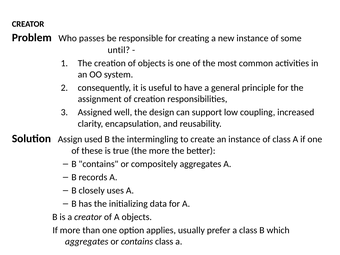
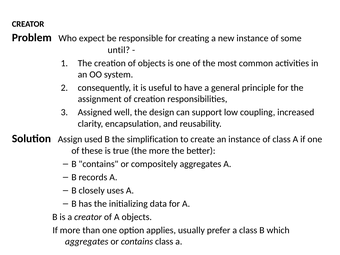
passes: passes -> expect (92, 38)
intermingling: intermingling -> simplification (153, 139)
